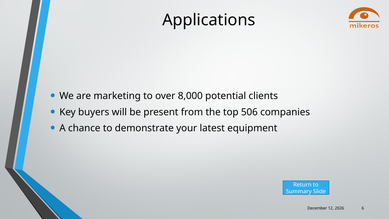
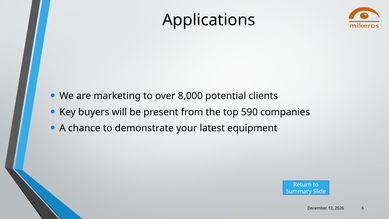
506: 506 -> 590 (249, 112)
